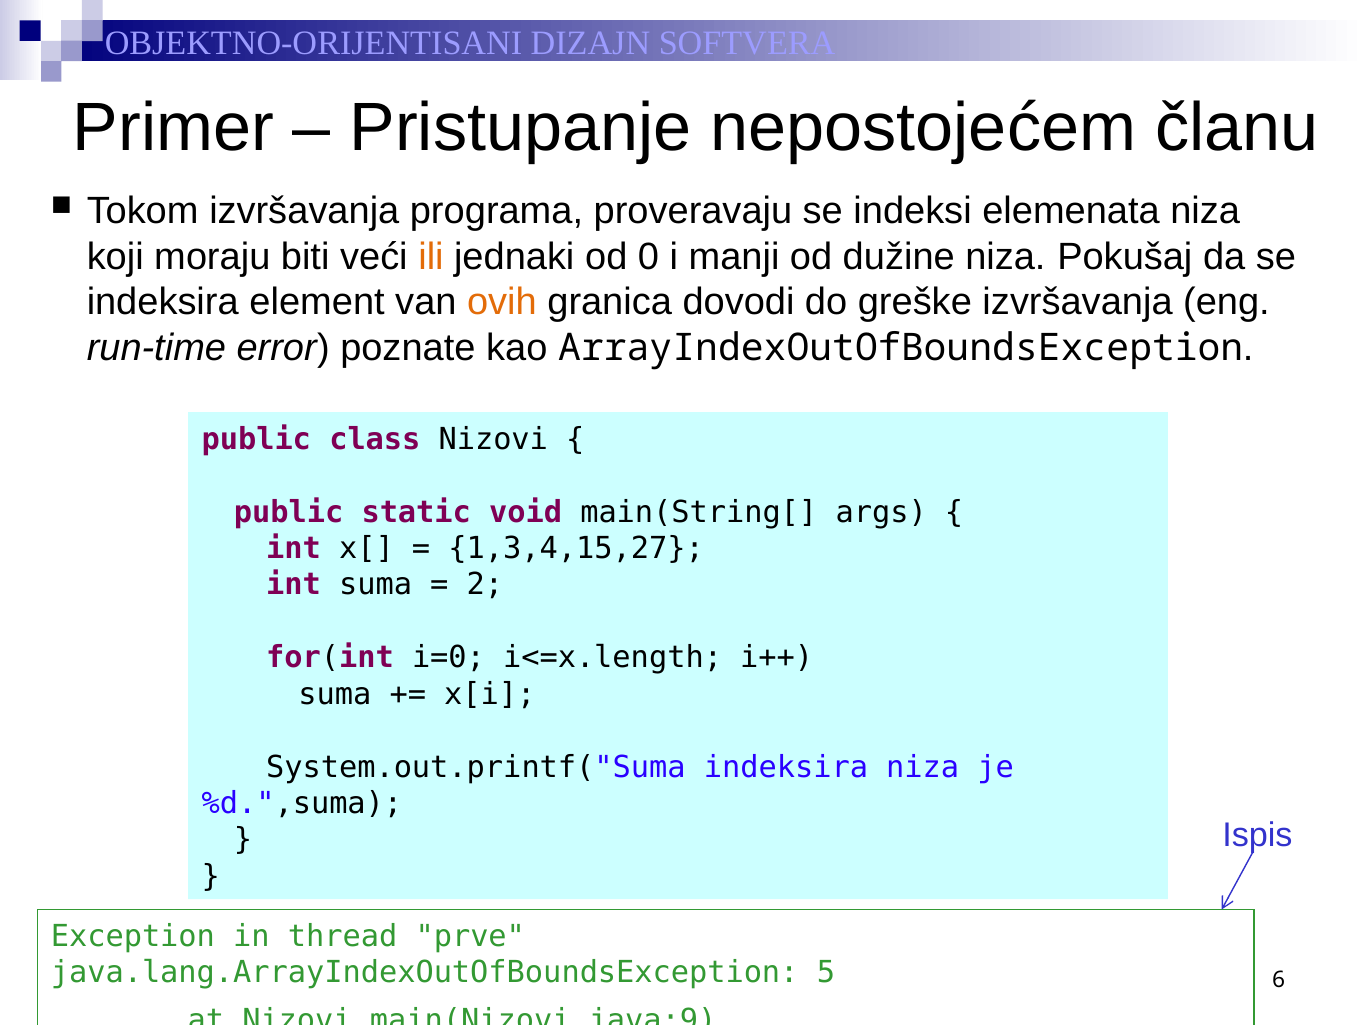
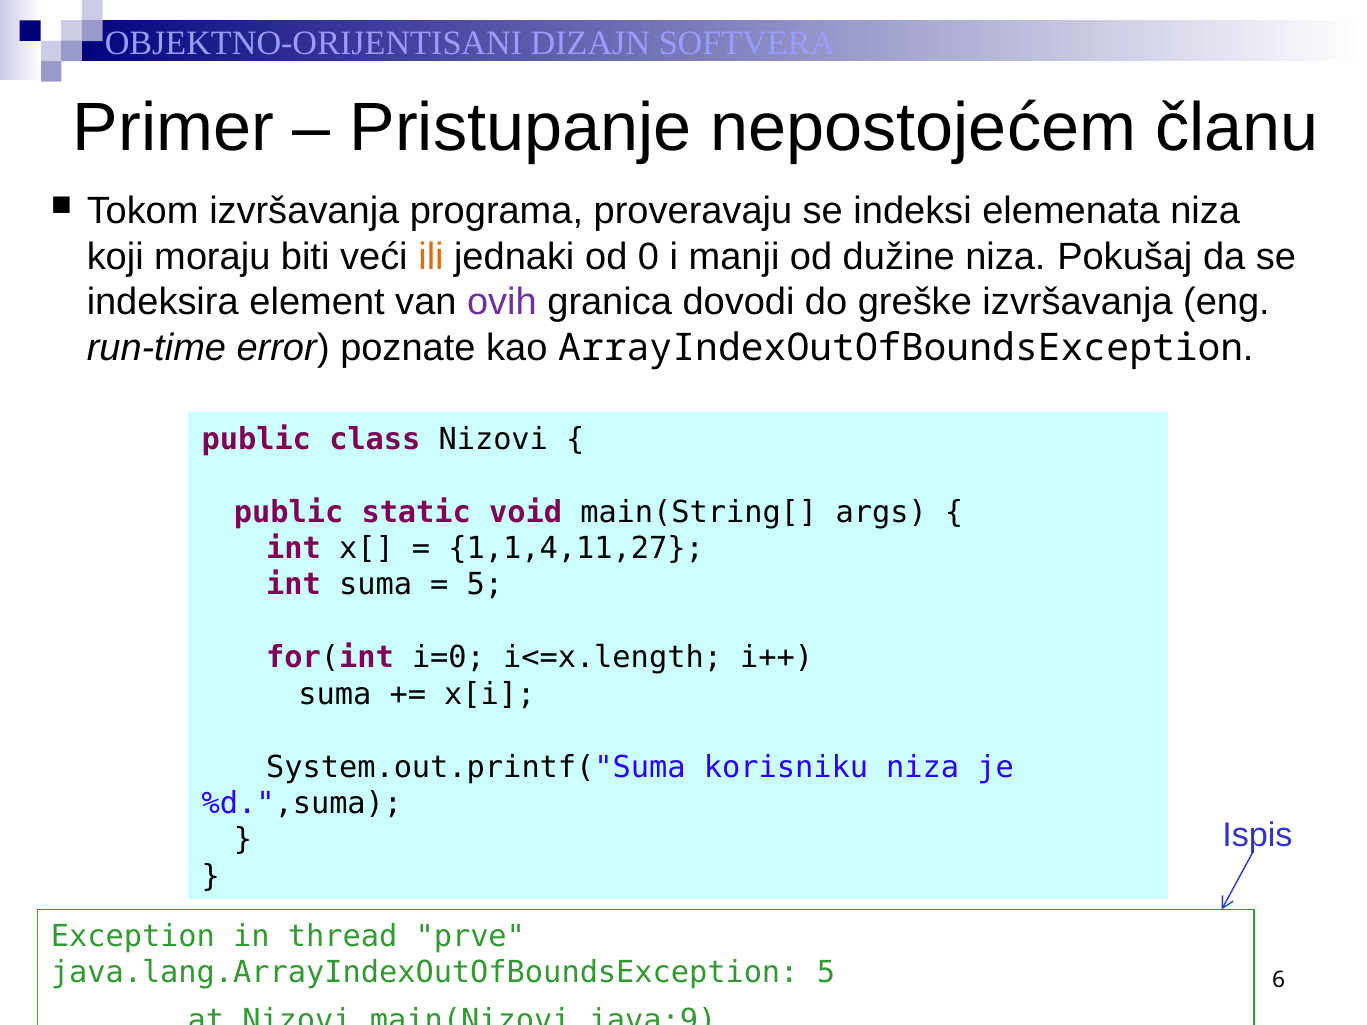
ovih colour: orange -> purple (502, 302)
1,3,4,15,27: 1,3,4,15,27 -> 1,1,4,11,27 (576, 549)
2: 2 -> 5 (485, 585)
System.out.printf("Suma indeksira: indeksira -> korisniku (786, 767)
